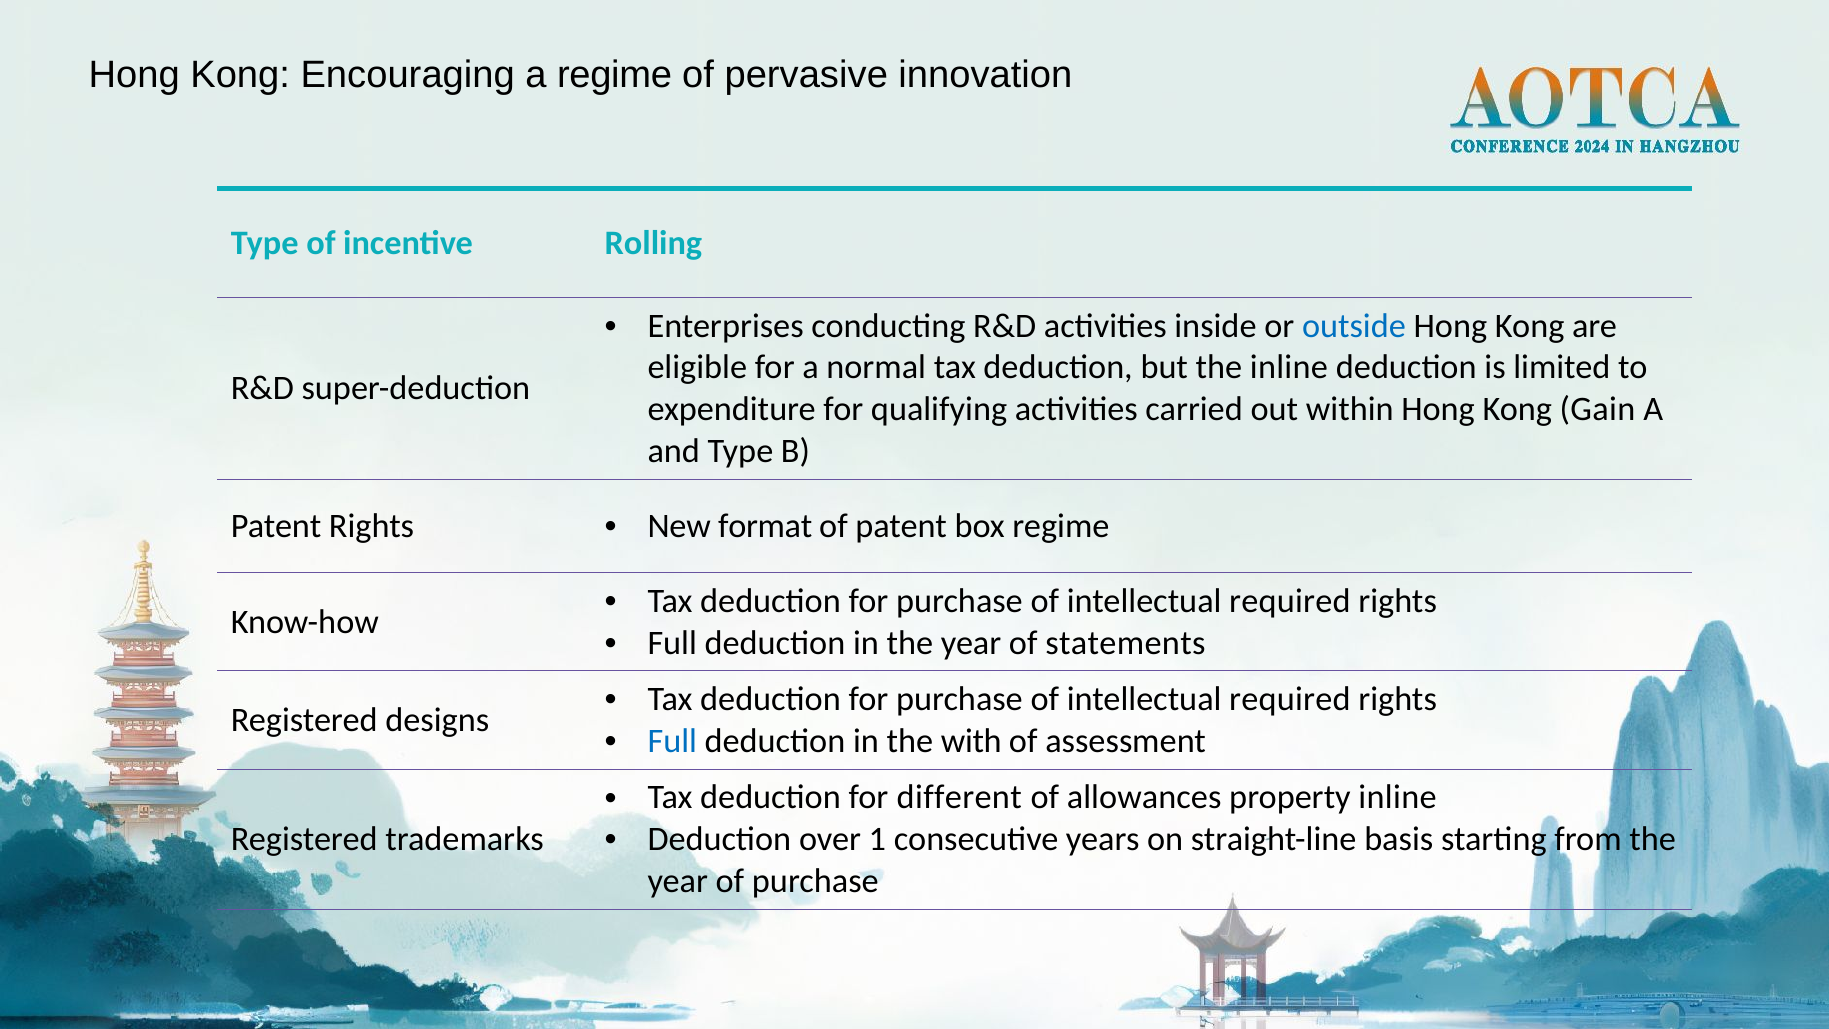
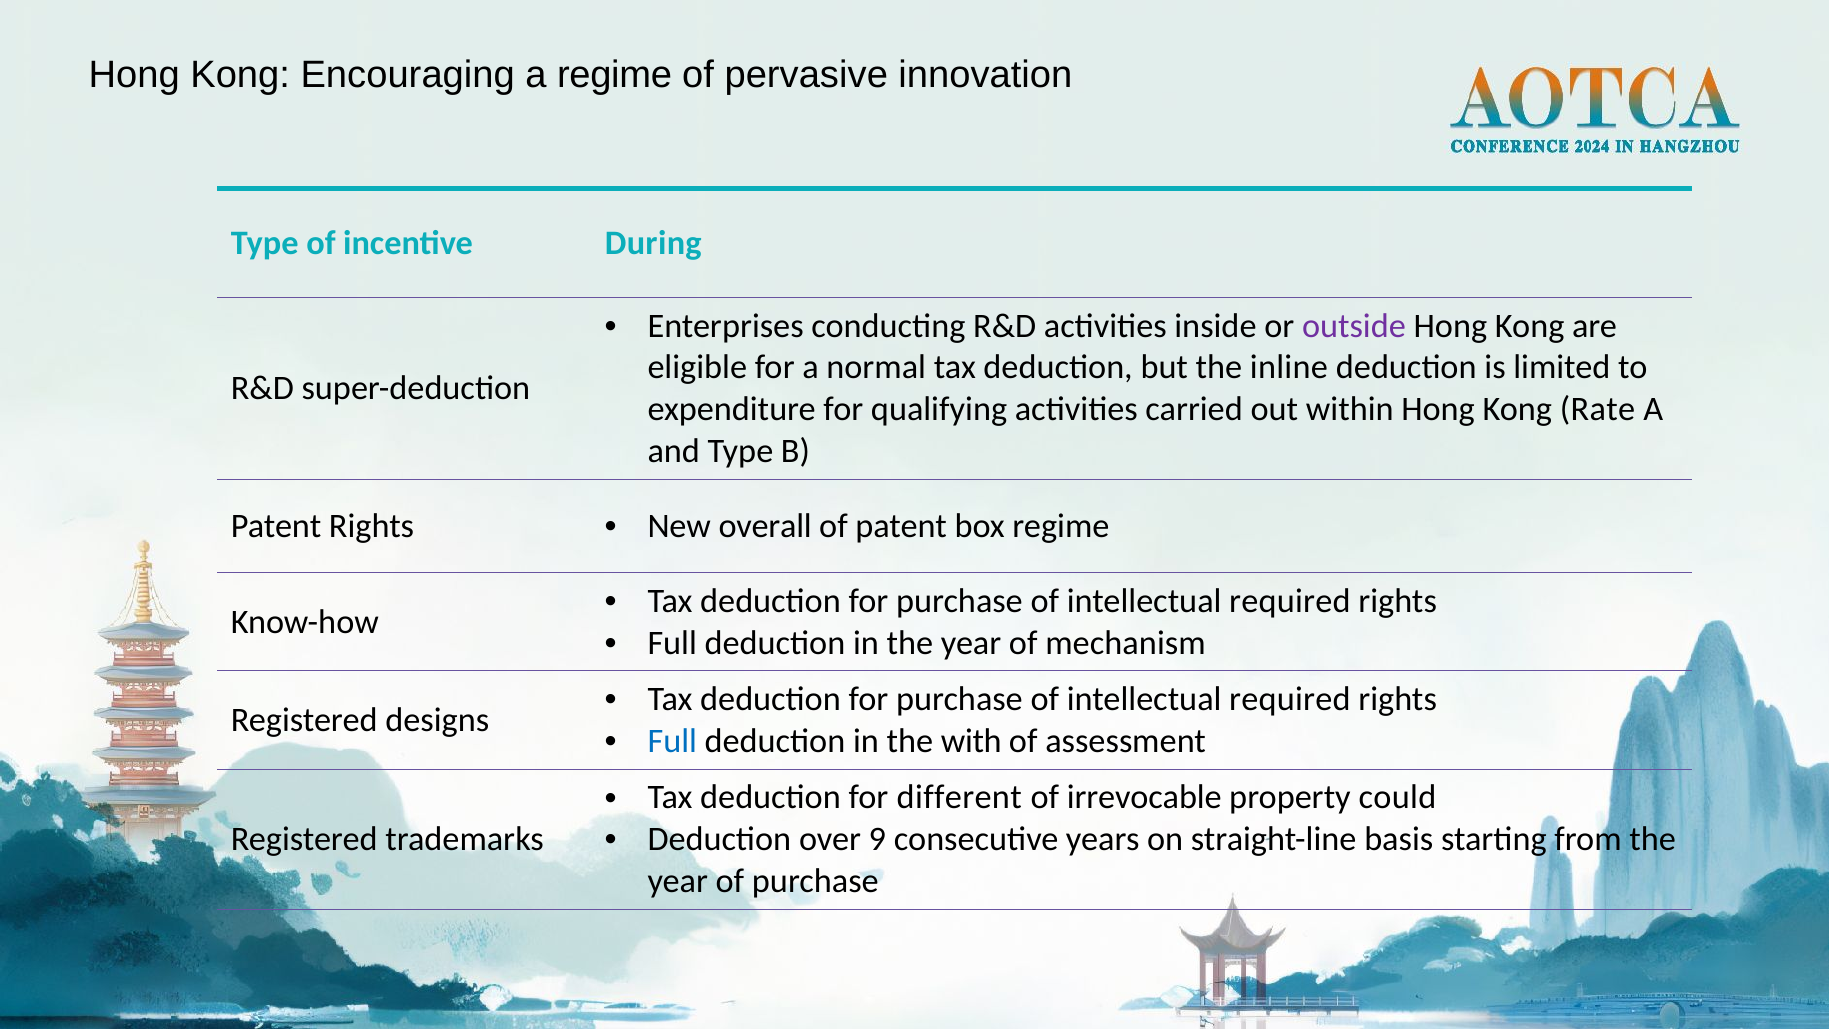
Rolling: Rolling -> During (653, 243)
outside colour: blue -> purple (1354, 326)
Gain: Gain -> Rate (1598, 409)
format: format -> overall (765, 526)
statements: statements -> mechanism (1126, 643)
allowances: allowances -> irrevocable (1144, 797)
property inline: inline -> could (1398, 797)
1: 1 -> 9 (877, 839)
